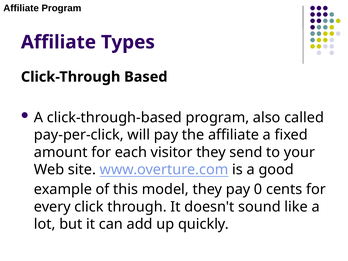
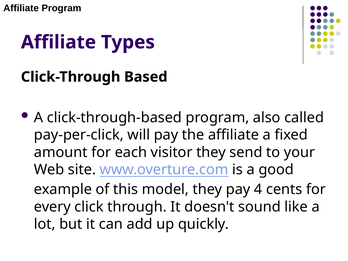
0: 0 -> 4 (258, 189)
